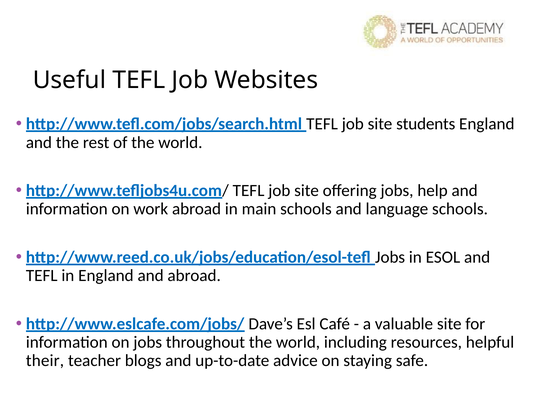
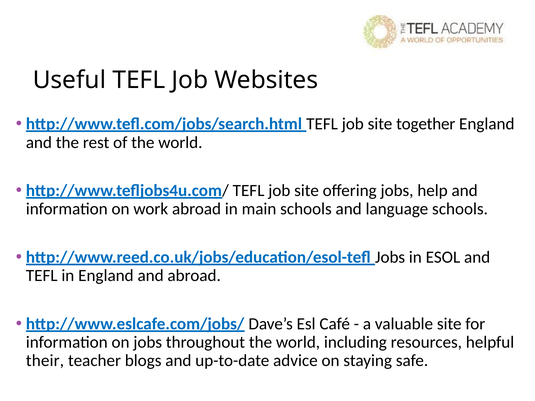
students: students -> together (426, 124)
